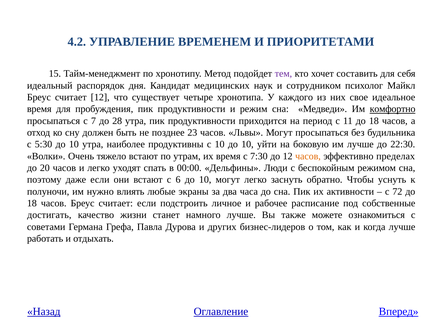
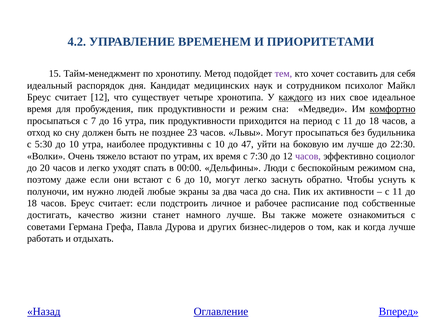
каждого underline: none -> present (296, 97)
28: 28 -> 16 (117, 121)
10 до 10: 10 -> 47 (247, 144)
часов colour: orange -> purple (308, 156)
пределах: пределах -> социолог (396, 156)
влиять: влиять -> людей (130, 191)
72: 72 -> 11 (397, 191)
